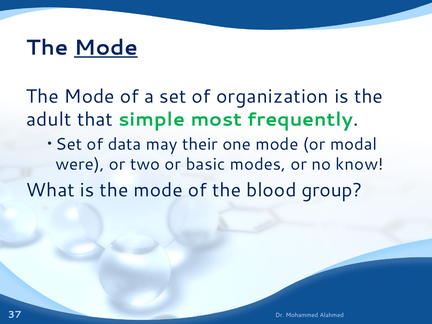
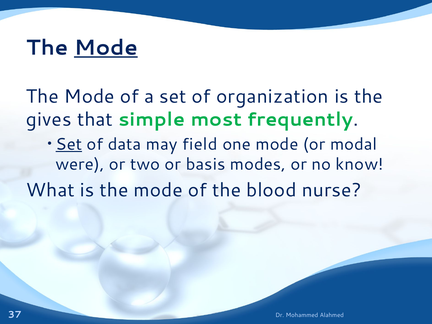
adult: adult -> gives (49, 119)
Set underline: none -> present (69, 144)
their: their -> field (200, 144)
basic: basic -> basis (206, 164)
group: group -> nurse (332, 190)
